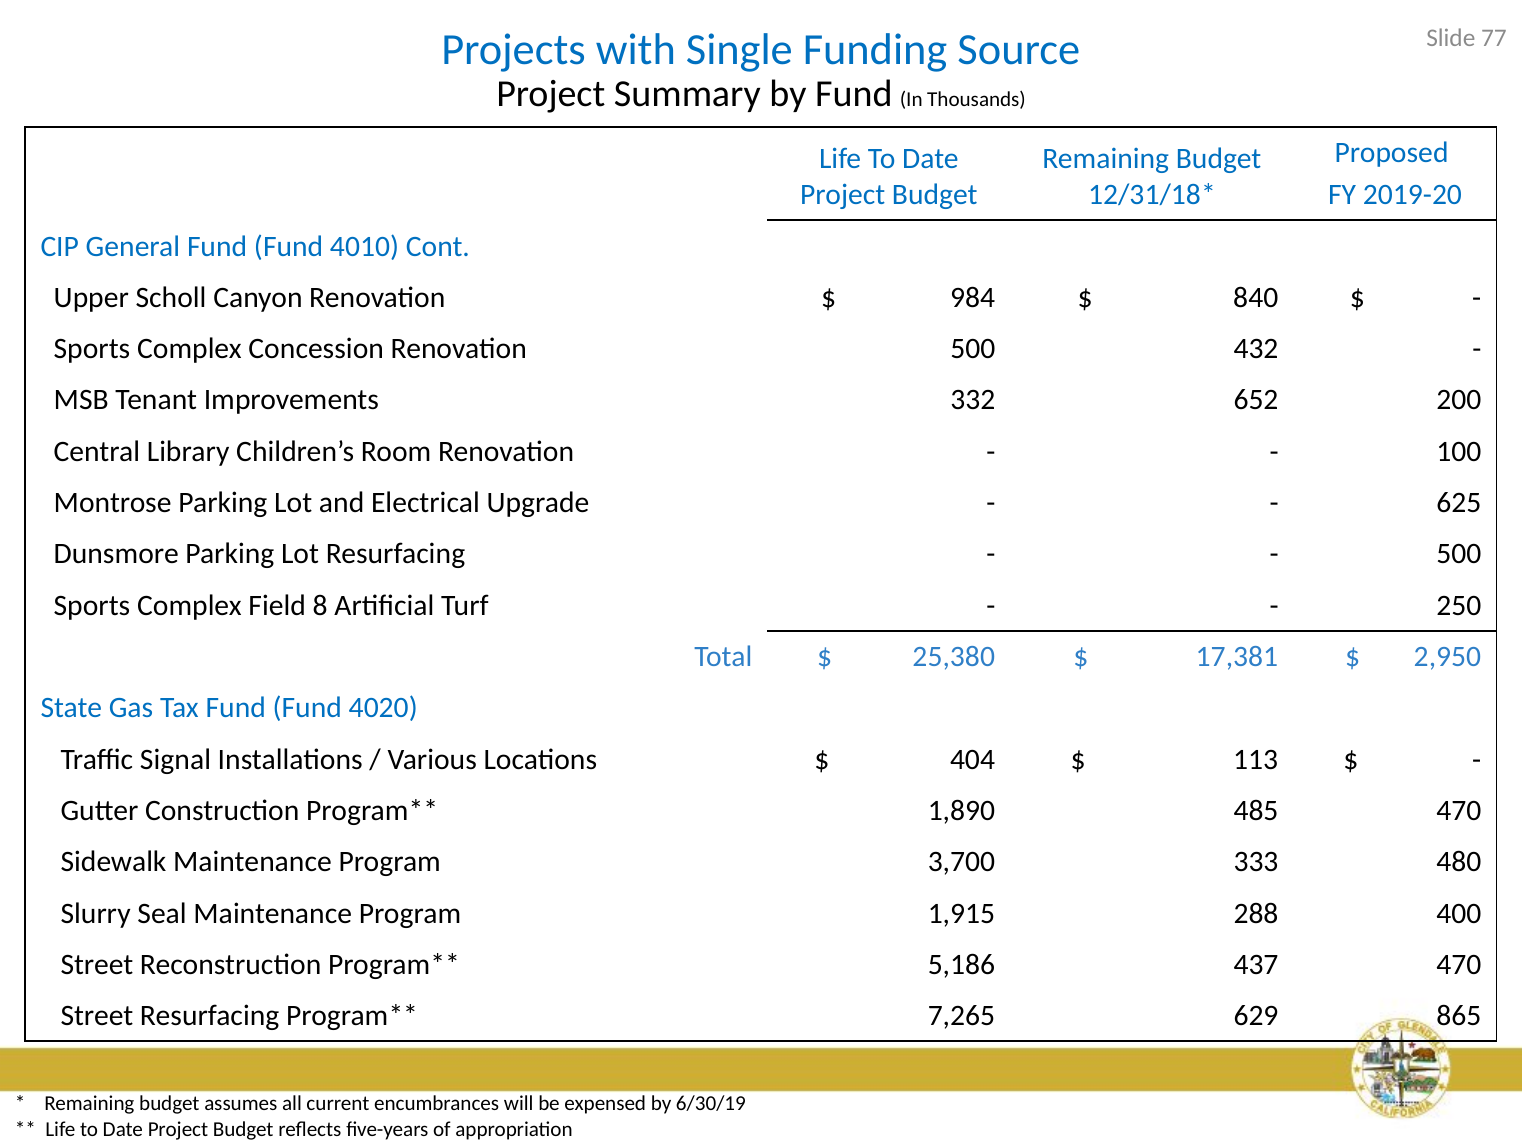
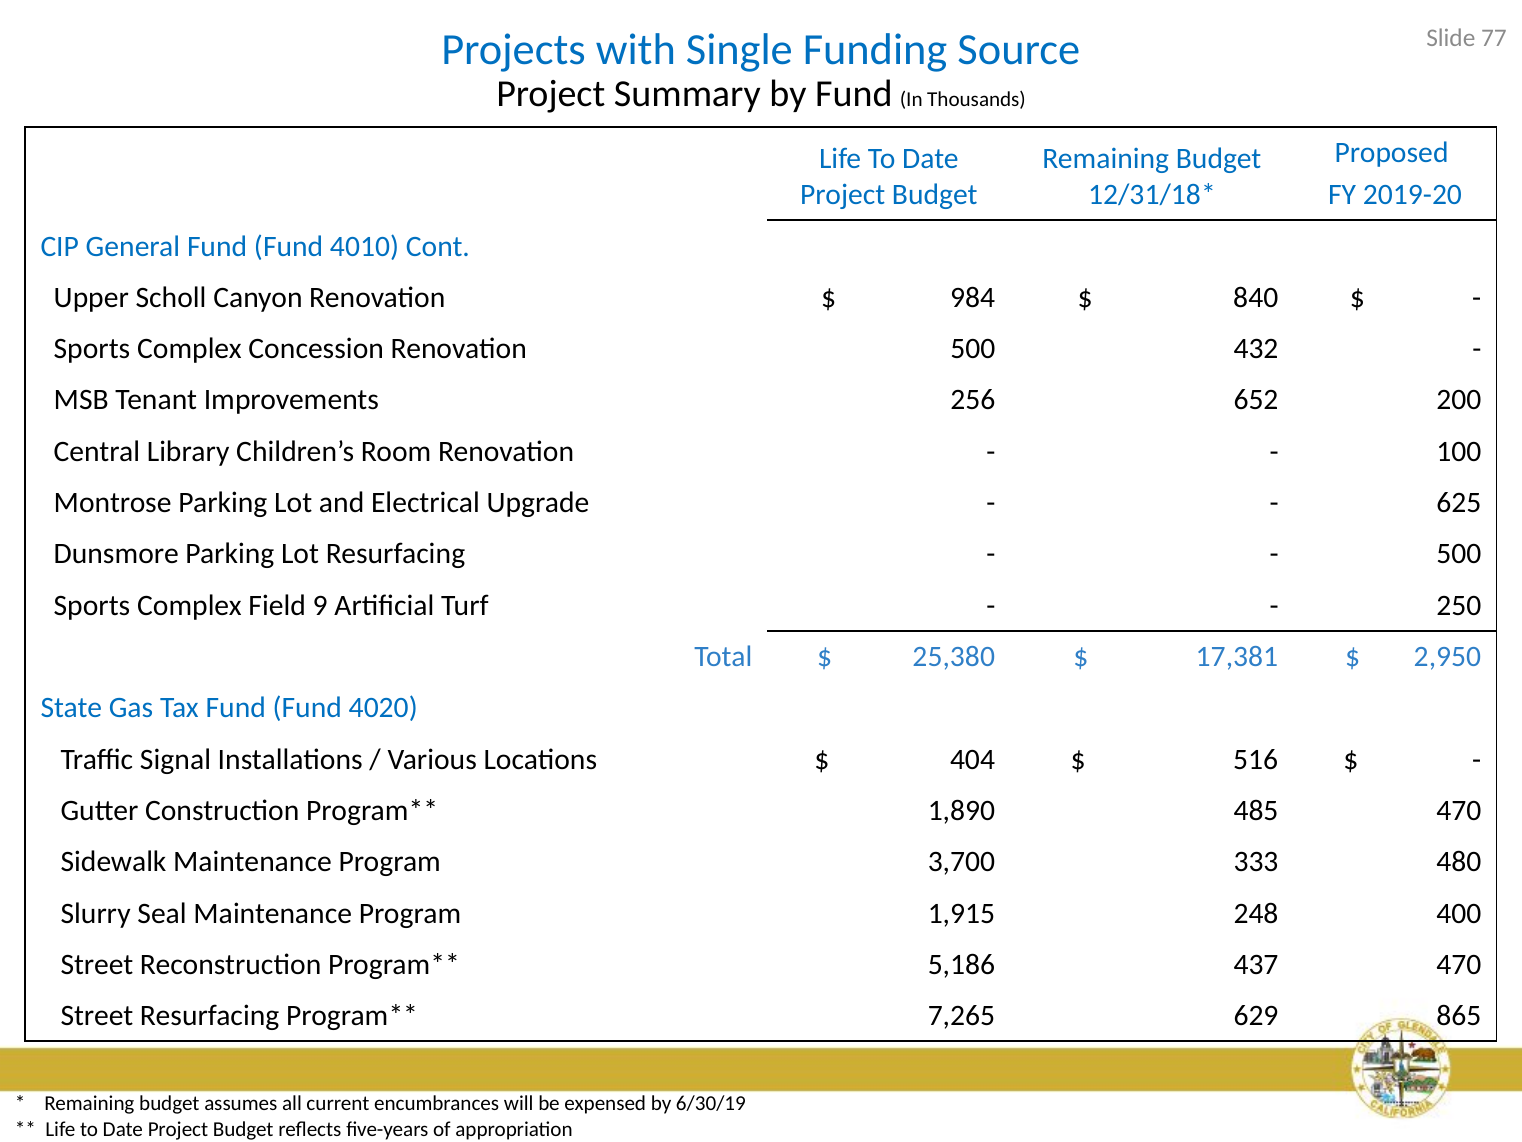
332: 332 -> 256 (973, 400)
8: 8 -> 9 (320, 605)
113: 113 -> 516 (1256, 759)
288: 288 -> 248 (1256, 913)
